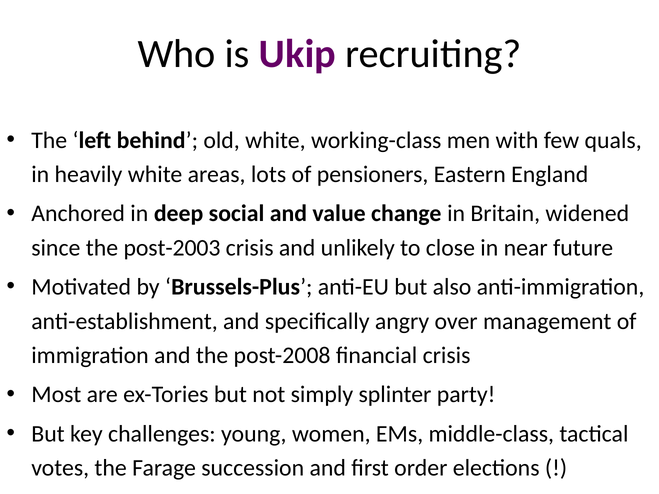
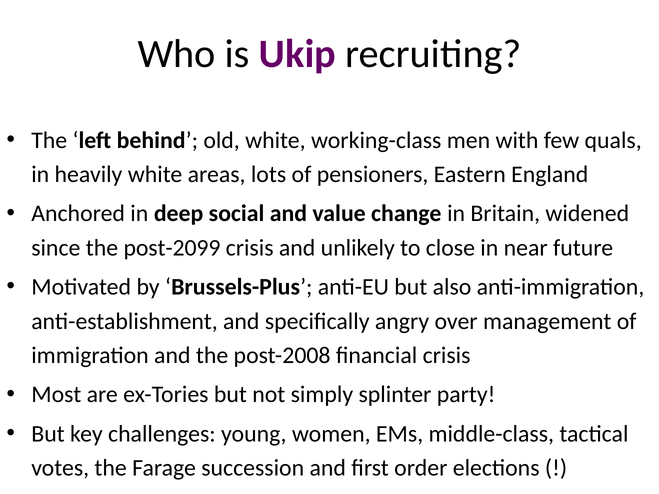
post-2003: post-2003 -> post-2099 (172, 248)
